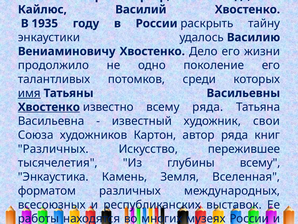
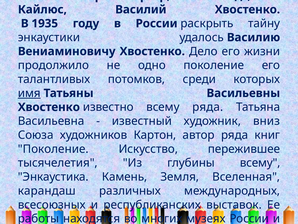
Хвостенко underline: present -> none (49, 107)
художник свои: свои -> вниз (266, 121)
Различных: Различных -> Поколение (53, 149)
форматом: форматом -> карандаш (47, 190)
